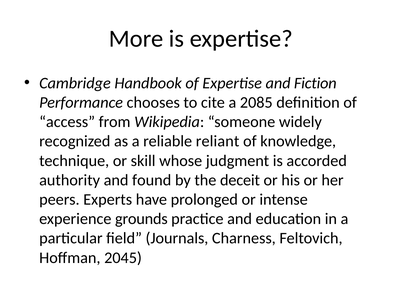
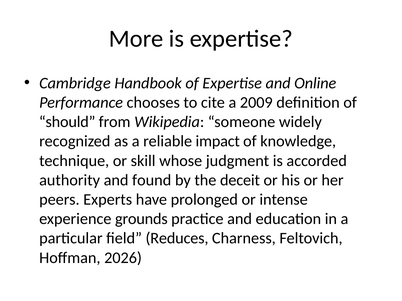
Fiction: Fiction -> Online (315, 83)
2085: 2085 -> 2009 (256, 103)
access: access -> should (67, 122)
reliant: reliant -> impact (218, 142)
Journals: Journals -> Reduces (177, 239)
2045: 2045 -> 2026 (123, 258)
